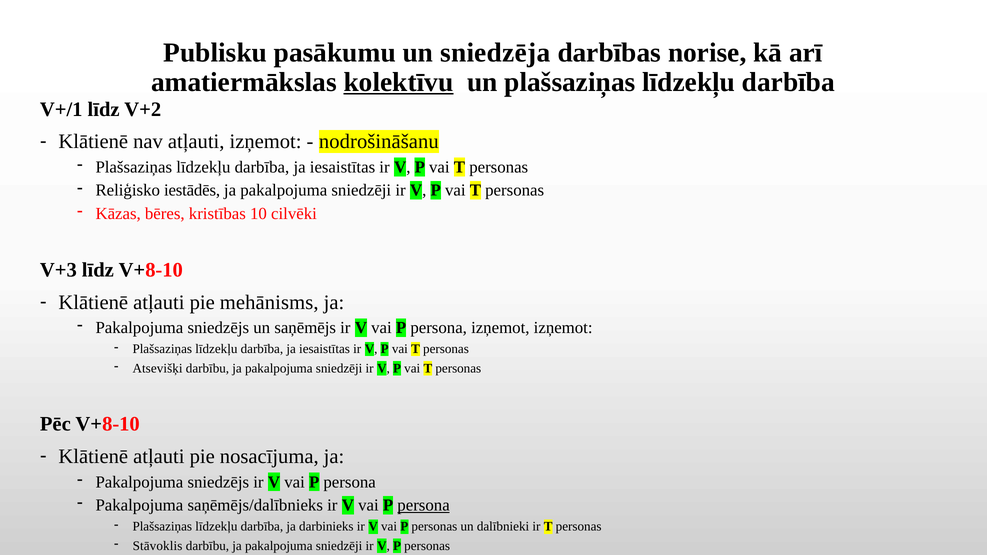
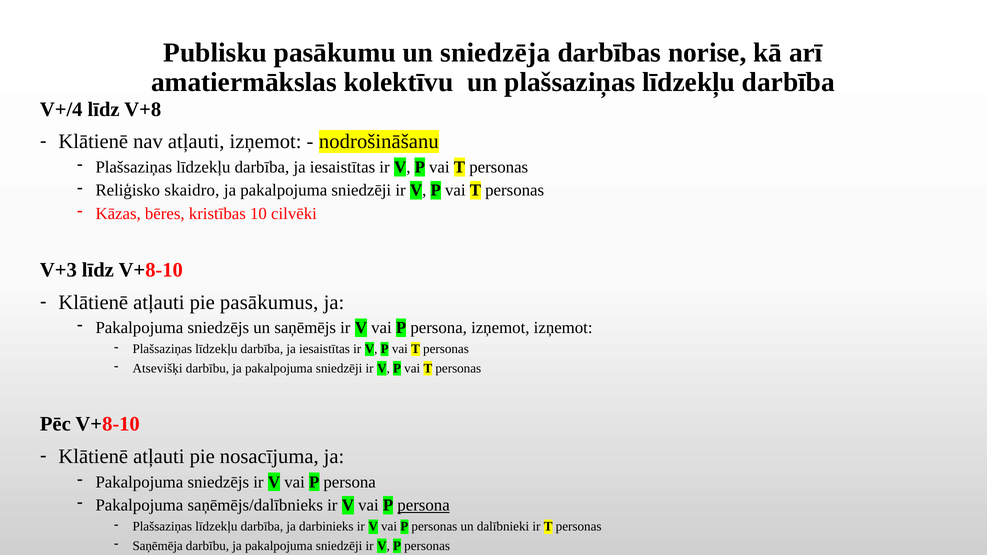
kolektīvu underline: present -> none (398, 82)
V+/1: V+/1 -> V+/4 (61, 109)
V+2: V+2 -> V+8 (143, 109)
iestādēs: iestādēs -> skaidro (192, 190)
mehānisms: mehānisms -> pasākumus (269, 303)
Stāvoklis: Stāvoklis -> Saņēmēja (158, 546)
